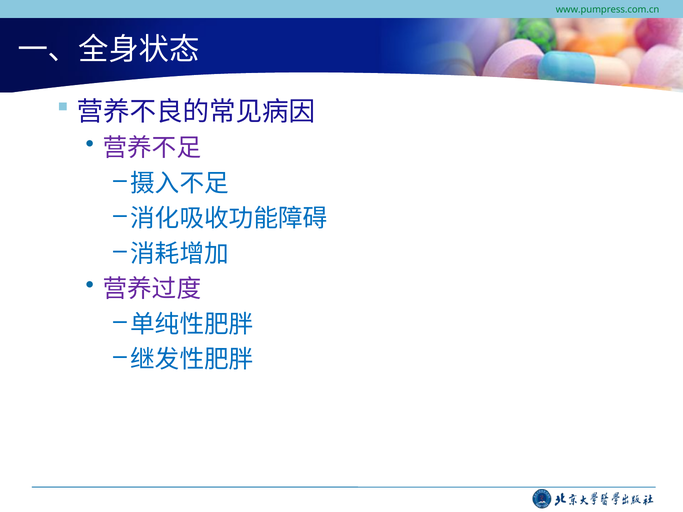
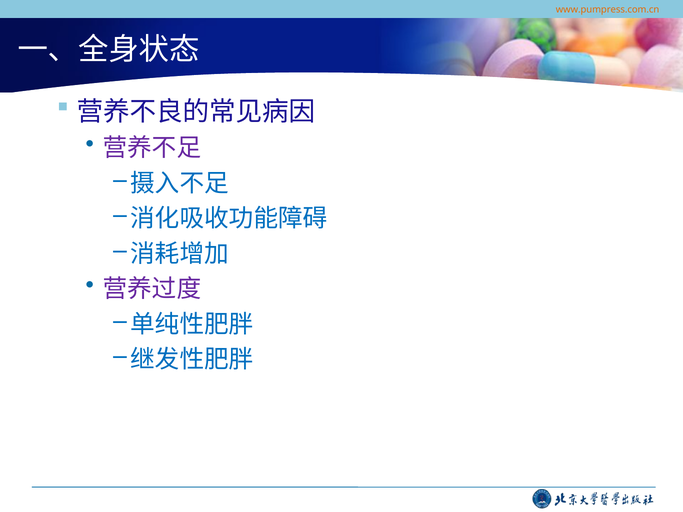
www.pumpress.com.cn colour: green -> orange (608, 10)
